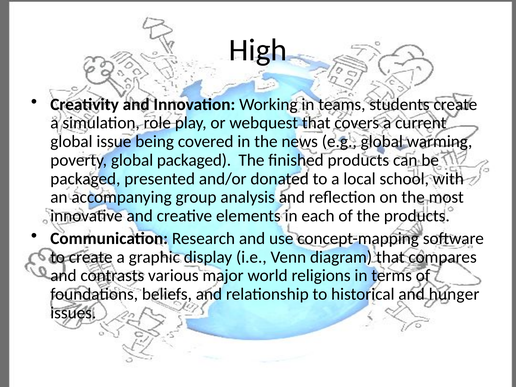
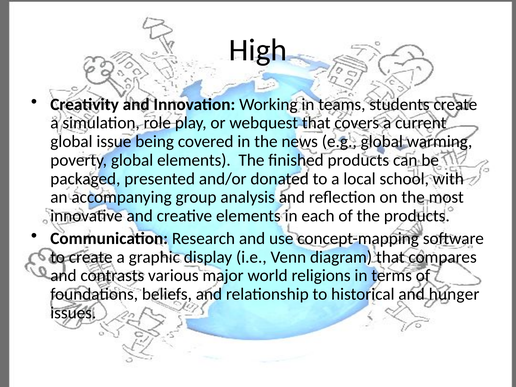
global packaged: packaged -> elements (194, 160)
